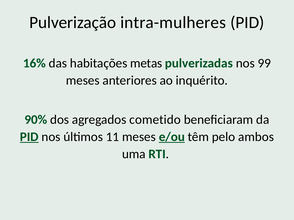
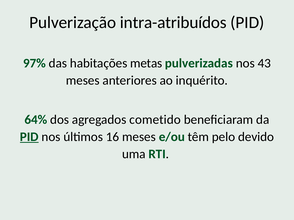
intra-mulheres: intra-mulheres -> intra-atribuídos (173, 23)
16%: 16% -> 97% (34, 63)
99: 99 -> 43 (264, 63)
90%: 90% -> 64% (36, 120)
11: 11 -> 16 (113, 137)
e/ou underline: present -> none (172, 137)
ambos: ambos -> devido (256, 137)
